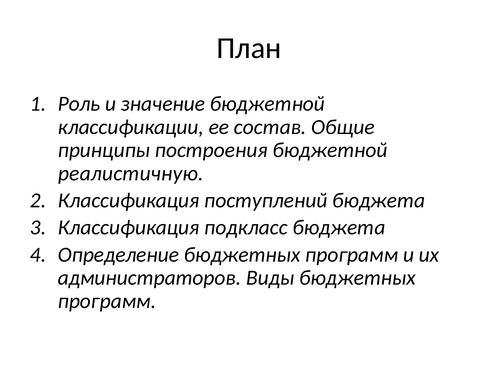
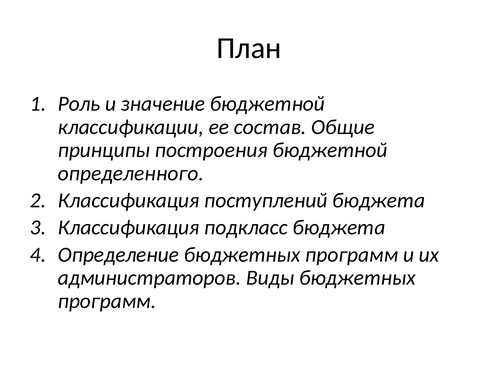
реалистичную: реалистичную -> определенного (131, 174)
